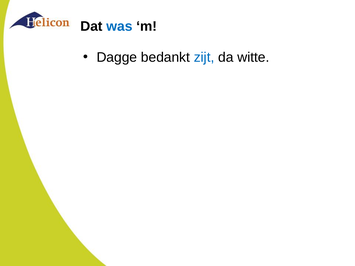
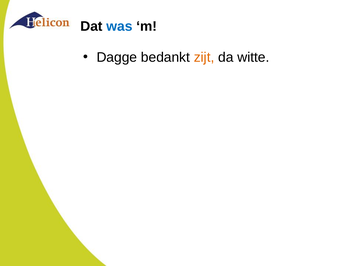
zijt colour: blue -> orange (204, 57)
